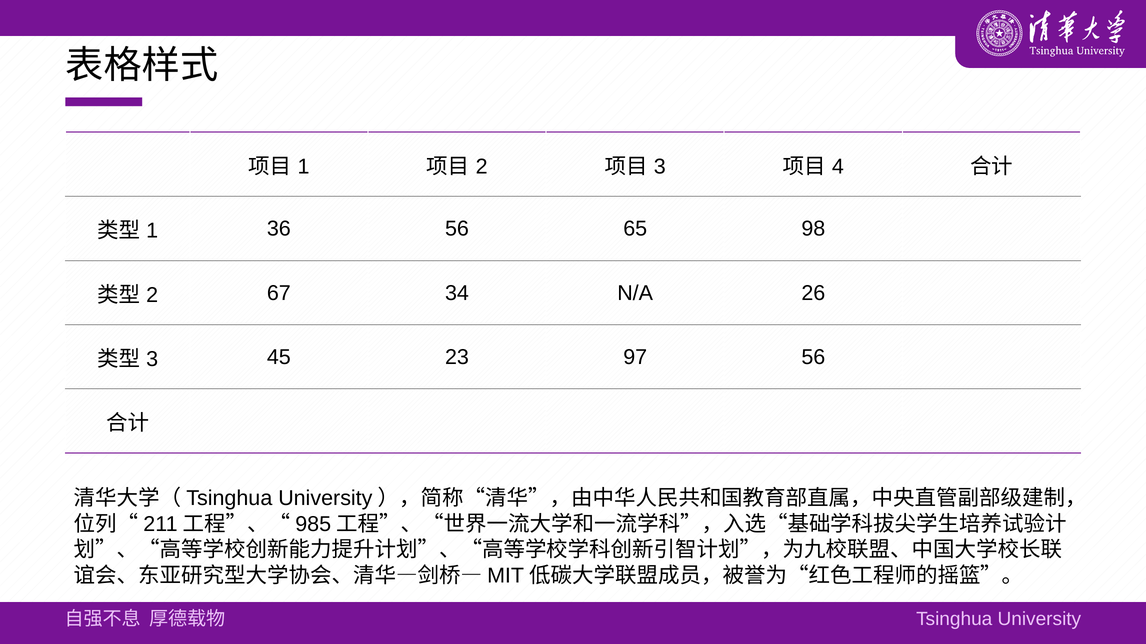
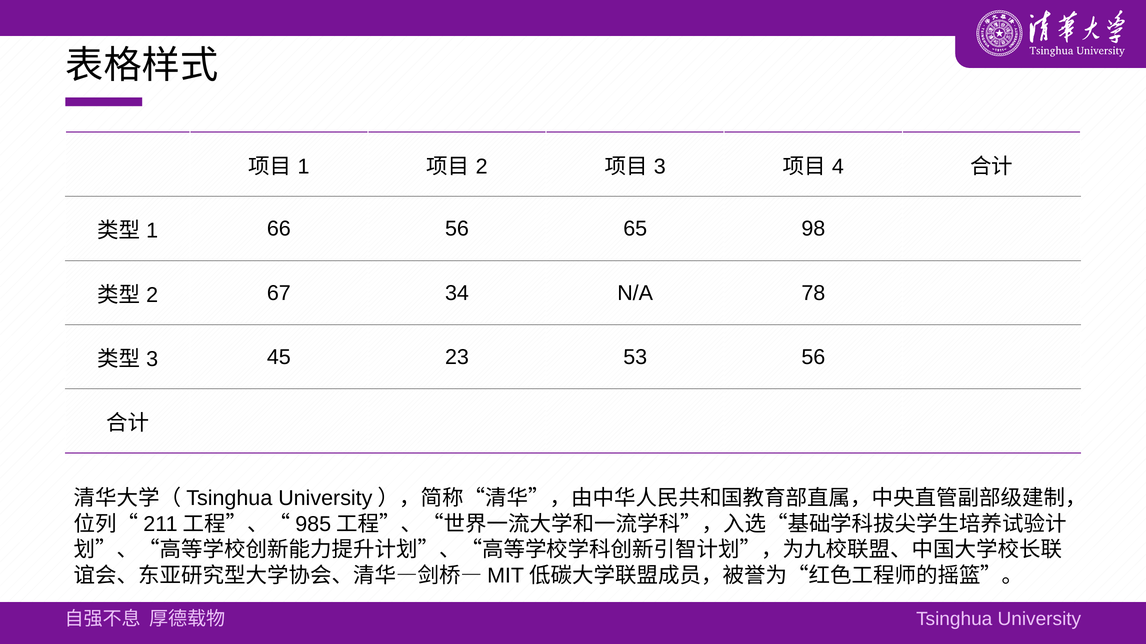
36: 36 -> 66 (279, 229)
26: 26 -> 78 (813, 293)
97: 97 -> 53 (635, 358)
